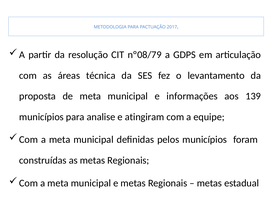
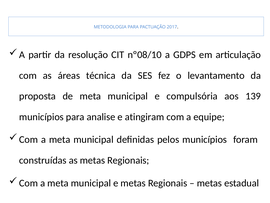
nº08/79: nº08/79 -> nº08/10 (145, 55)
informações: informações -> compulsória (192, 96)
